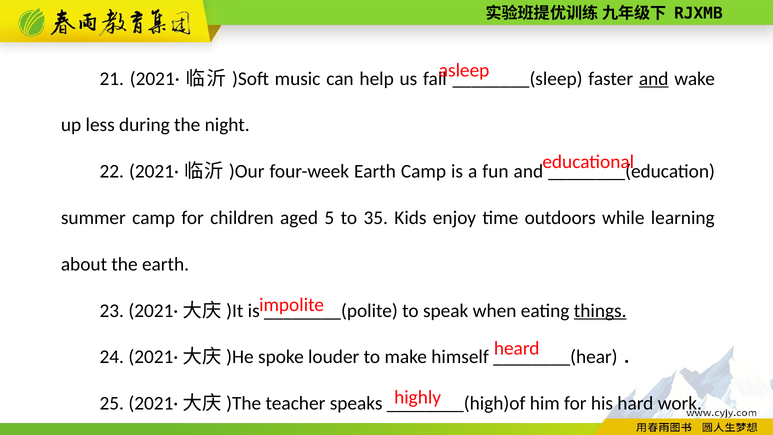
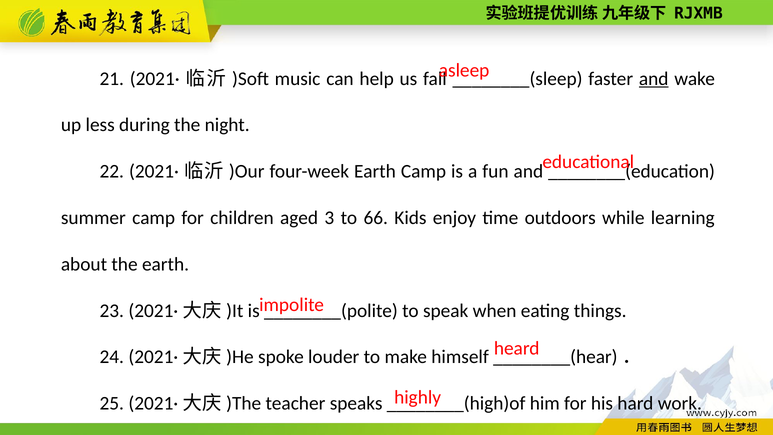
5: 5 -> 3 (329, 218)
35: 35 -> 66 (376, 218)
things underline: present -> none (600, 311)
